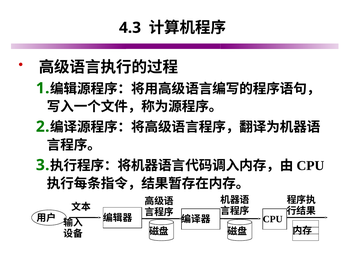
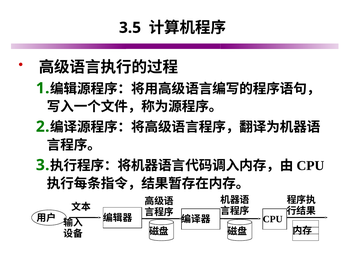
4.3: 4.3 -> 3.5 (130, 28)
